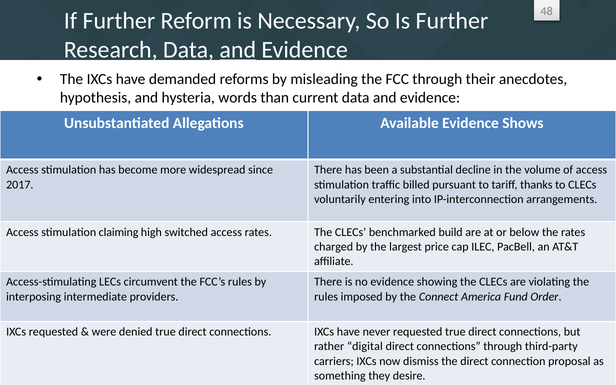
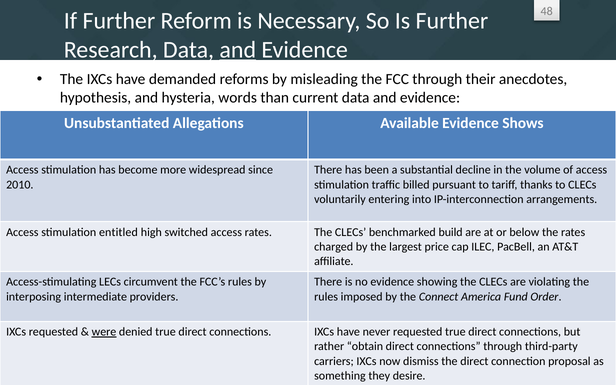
2017: 2017 -> 2010 (20, 185)
claiming: claiming -> entitled (118, 232)
were underline: none -> present (104, 332)
digital: digital -> obtain (365, 347)
